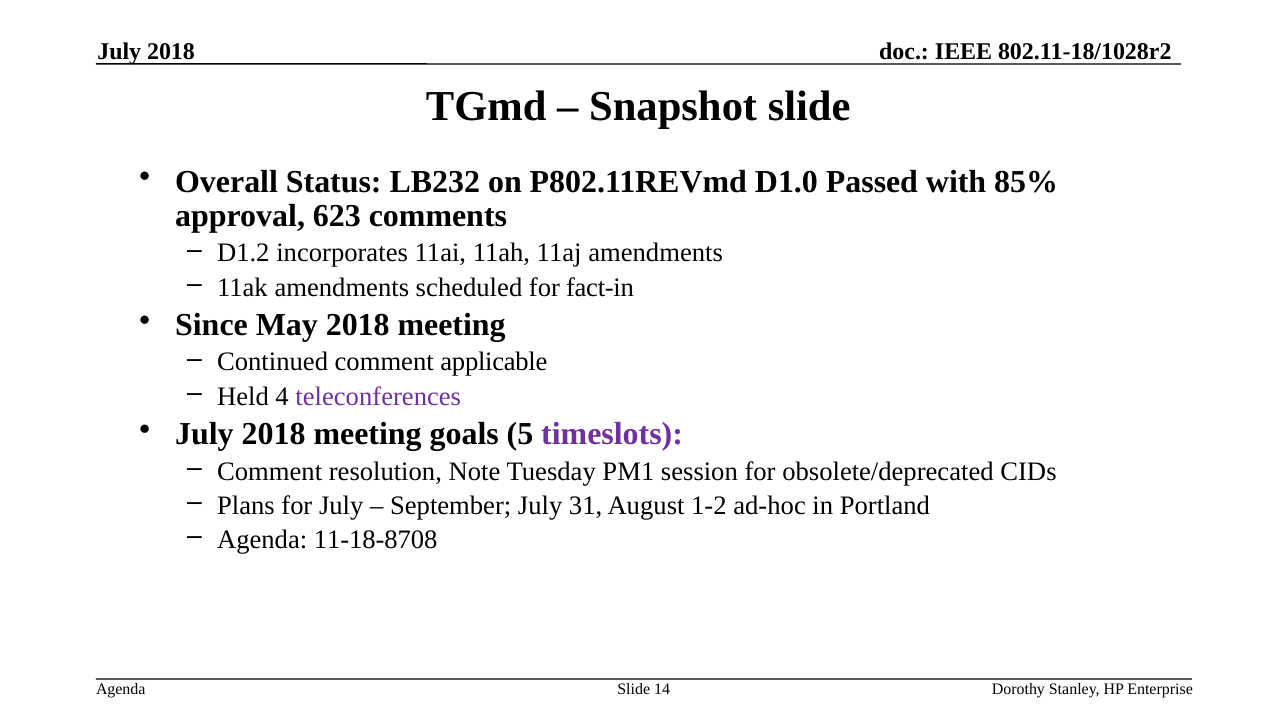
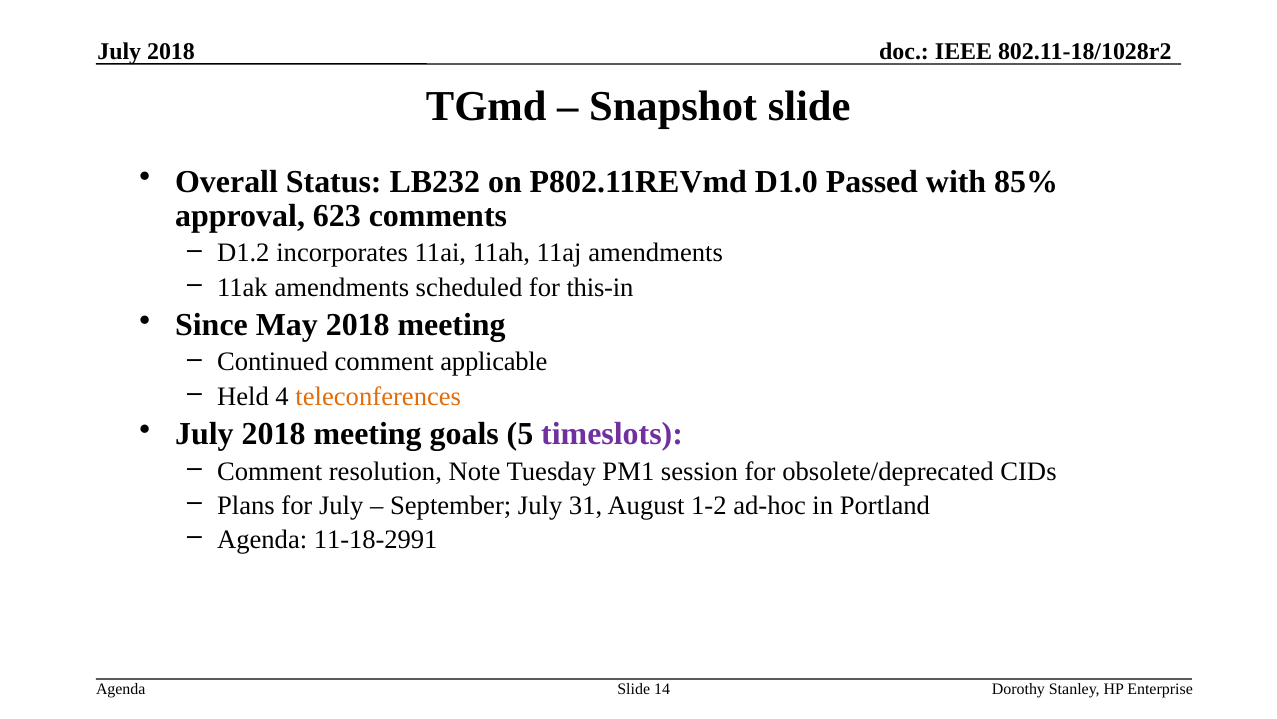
fact-in: fact-in -> this-in (600, 287)
teleconferences colour: purple -> orange (378, 396)
11-18-8708: 11-18-8708 -> 11-18-2991 (376, 539)
